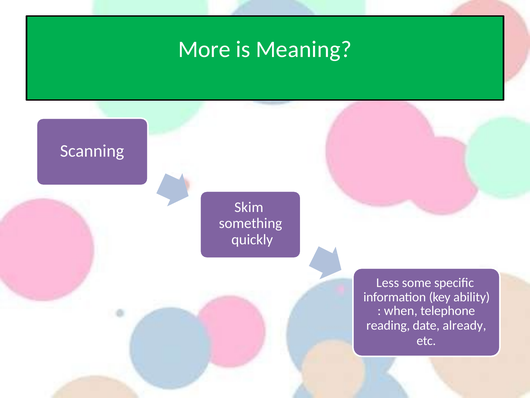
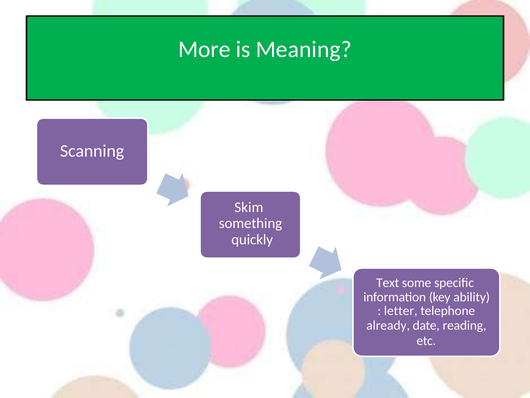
Less: Less -> Text (388, 282)
when: when -> letter (401, 310)
reading: reading -> already (388, 325)
already: already -> reading (464, 325)
